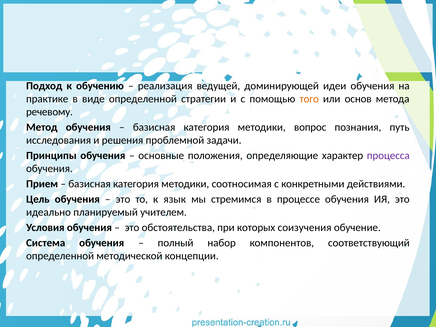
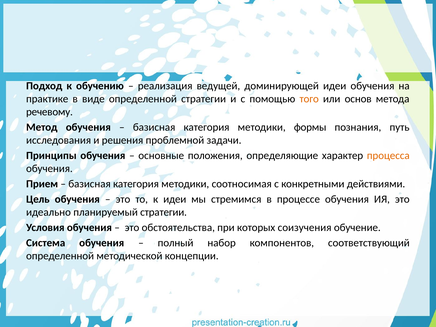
вопрос: вопрос -> формы (310, 127)
процесса colour: purple -> orange (388, 156)
к язык: язык -> идеи (175, 199)
планируемый учителем: учителем -> стратегии (164, 212)
